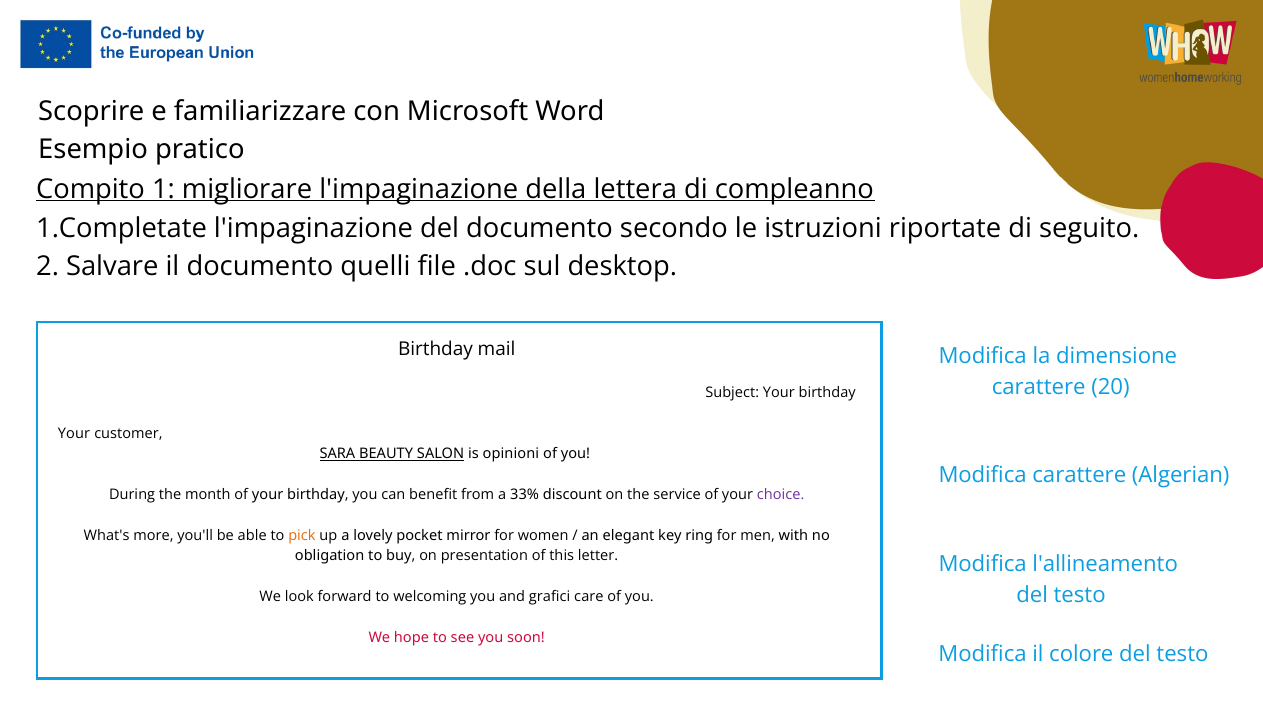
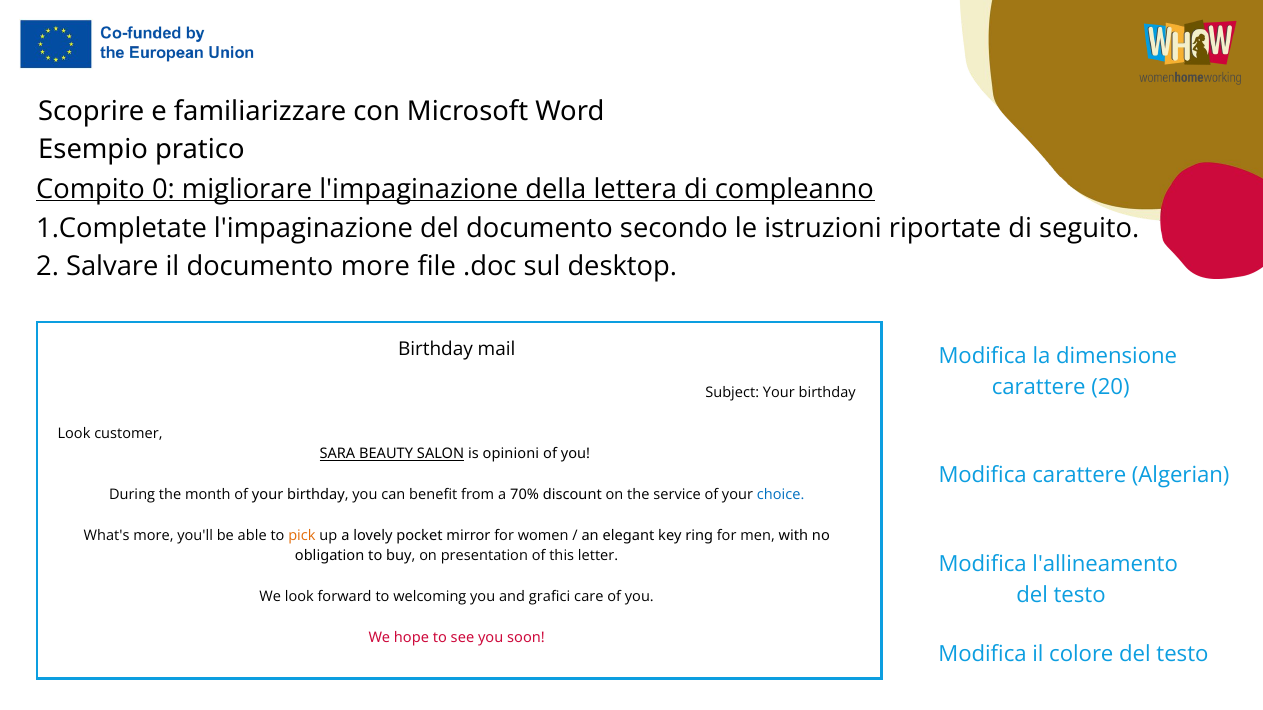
1: 1 -> 0 (163, 190)
documento quelli: quelli -> more (375, 266)
Your: Your -> Look (74, 433)
33%: 33% -> 70% (525, 495)
choice colour: purple -> blue (781, 495)
